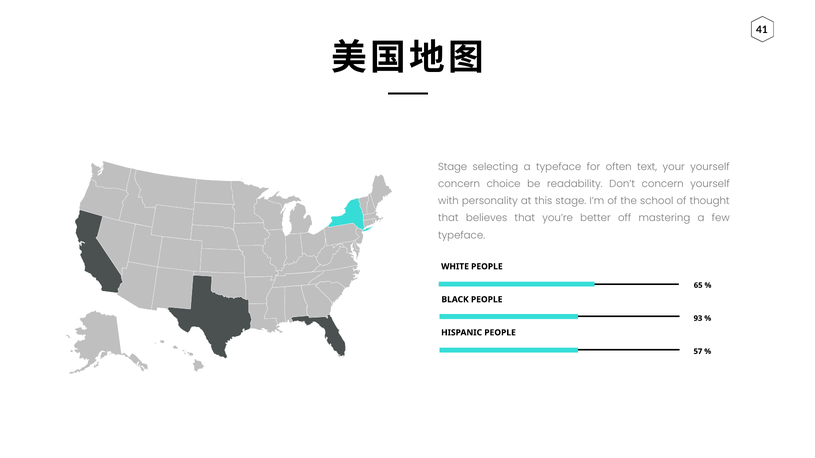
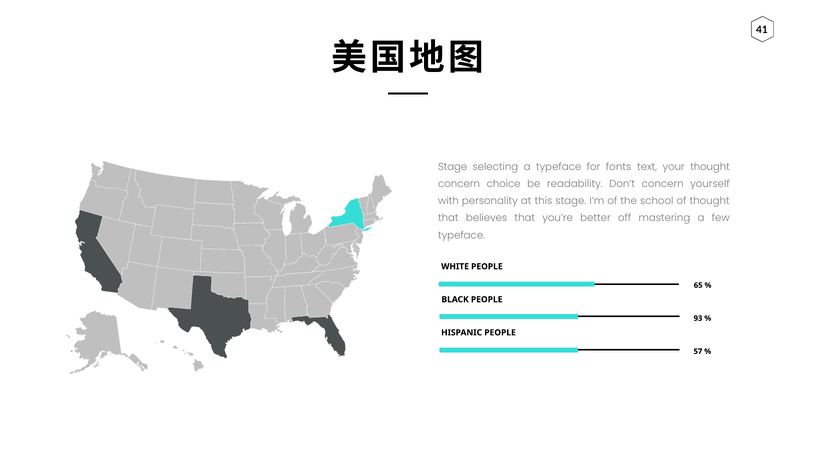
often: often -> fonts (619, 167)
your yourself: yourself -> thought (710, 167)
